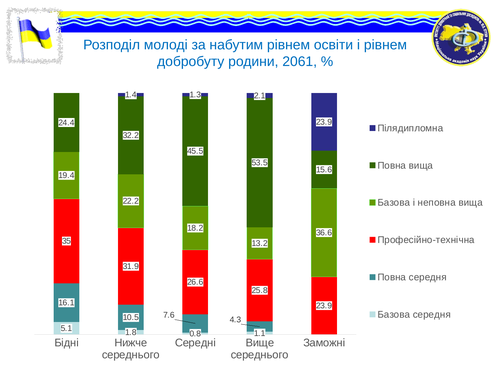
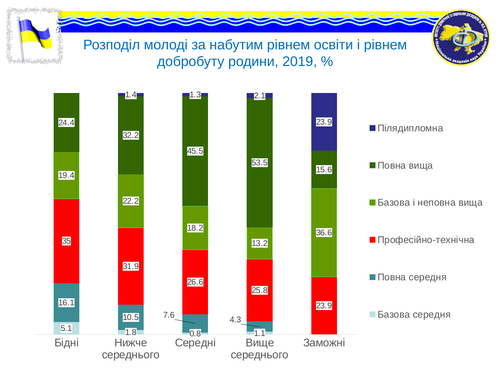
2061: 2061 -> 2019 (300, 62)
